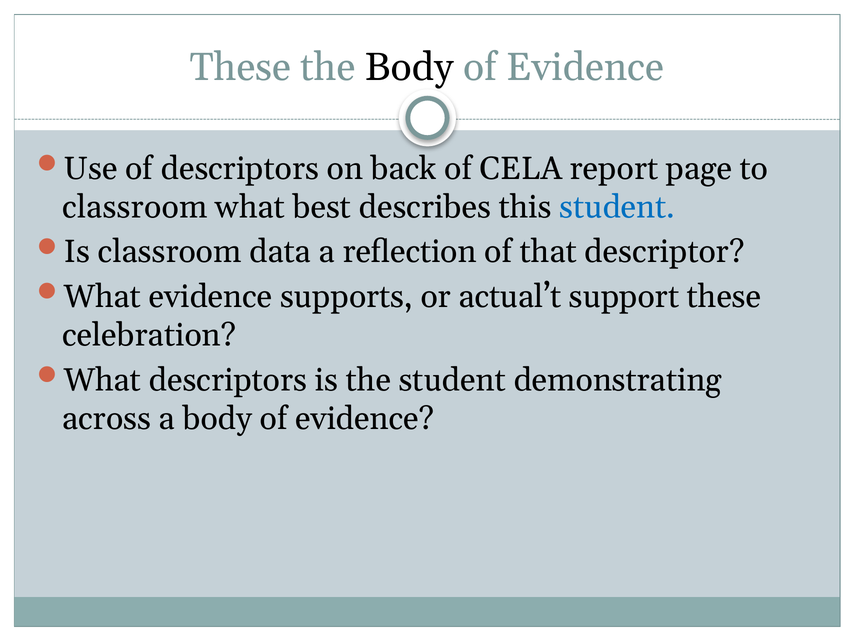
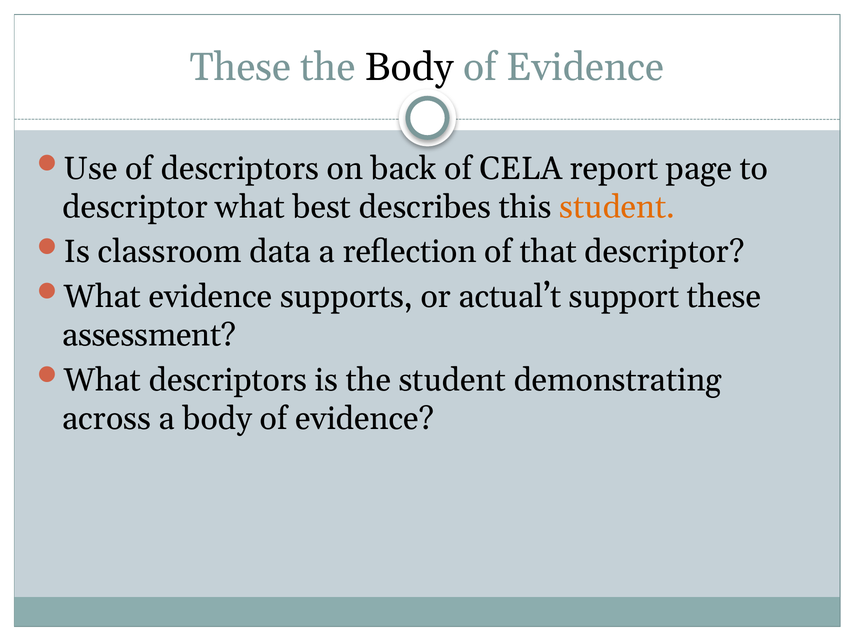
classroom: classroom -> descriptor (135, 207)
student colour: blue -> orange (617, 207)
celebration: celebration -> assessment (149, 335)
